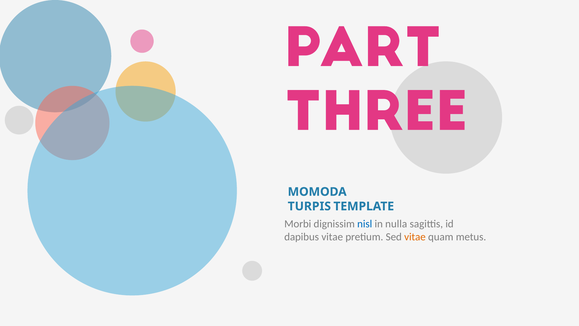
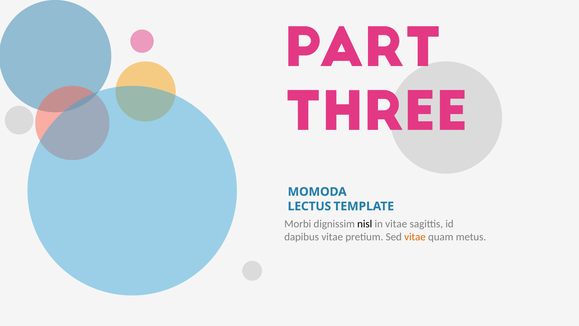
TURPIS: TURPIS -> LECTUS (309, 206)
nisl colour: blue -> black (365, 224)
in nulla: nulla -> vitae (396, 224)
